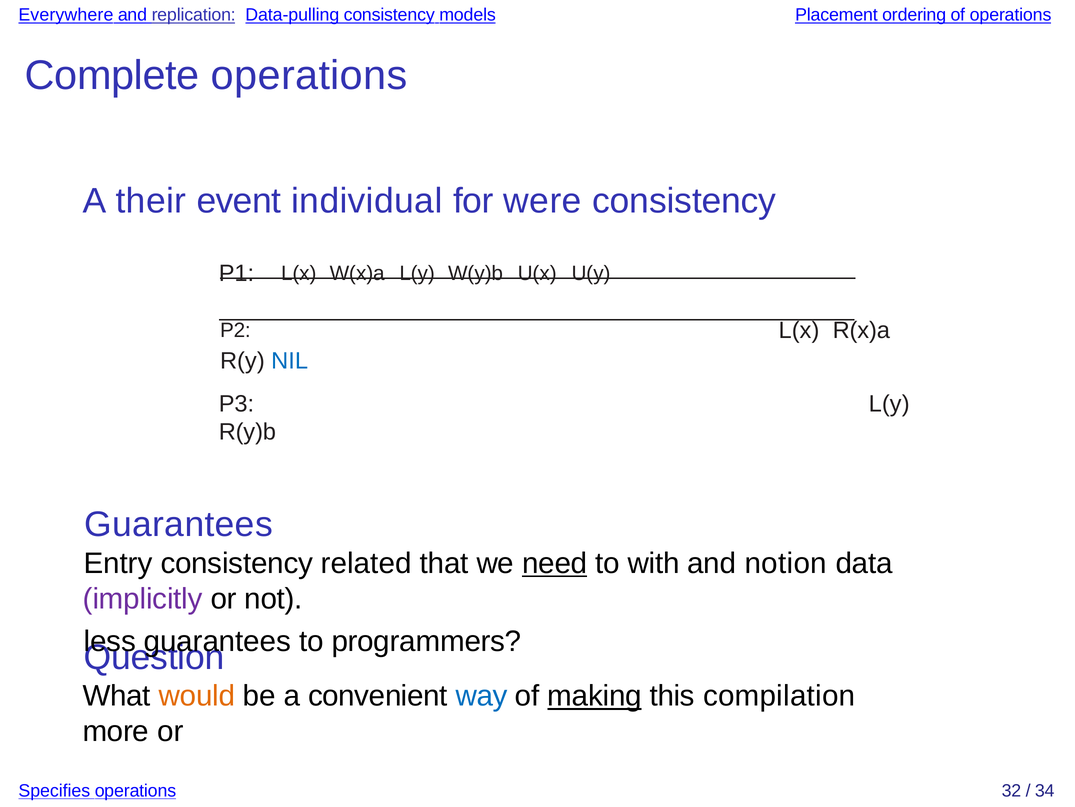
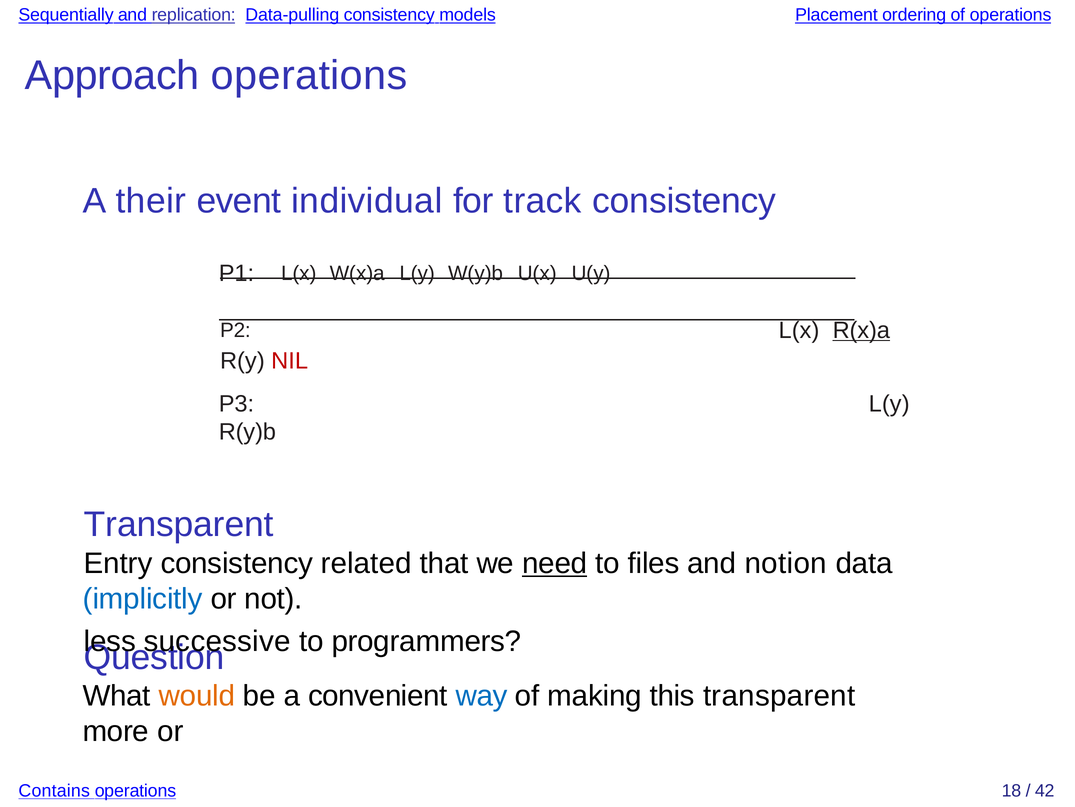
Everywhere: Everywhere -> Sequentially (66, 15)
Complete: Complete -> Approach (112, 76)
were: were -> track (543, 201)
R(x)a underline: none -> present (861, 330)
NIL colour: blue -> red (290, 361)
Guarantees: Guarantees -> Transparent (179, 525)
with: with -> files (654, 563)
implicitly colour: purple -> blue (143, 599)
guarantees: guarantees -> successive (217, 641)
making underline: present -> none (595, 696)
this compilation: compilation -> transparent (779, 696)
Specifies: Specifies -> Contains (54, 791)
32: 32 -> 18 (1011, 791)
34: 34 -> 42 (1045, 791)
